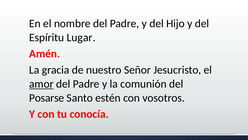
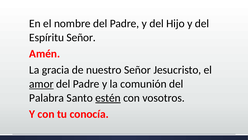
Espíritu Lugar: Lugar -> Señor (81, 37)
Posarse: Posarse -> Palabra (47, 98)
estén underline: none -> present (108, 98)
